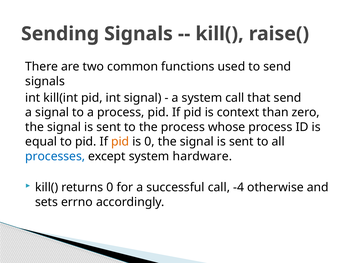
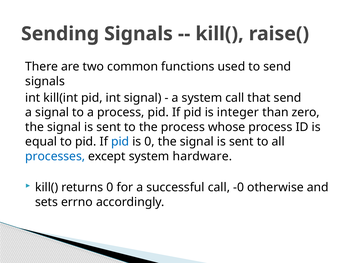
context: context -> integer (238, 113)
pid colour: orange -> blue (120, 142)
-4: -4 -> -0 (239, 188)
